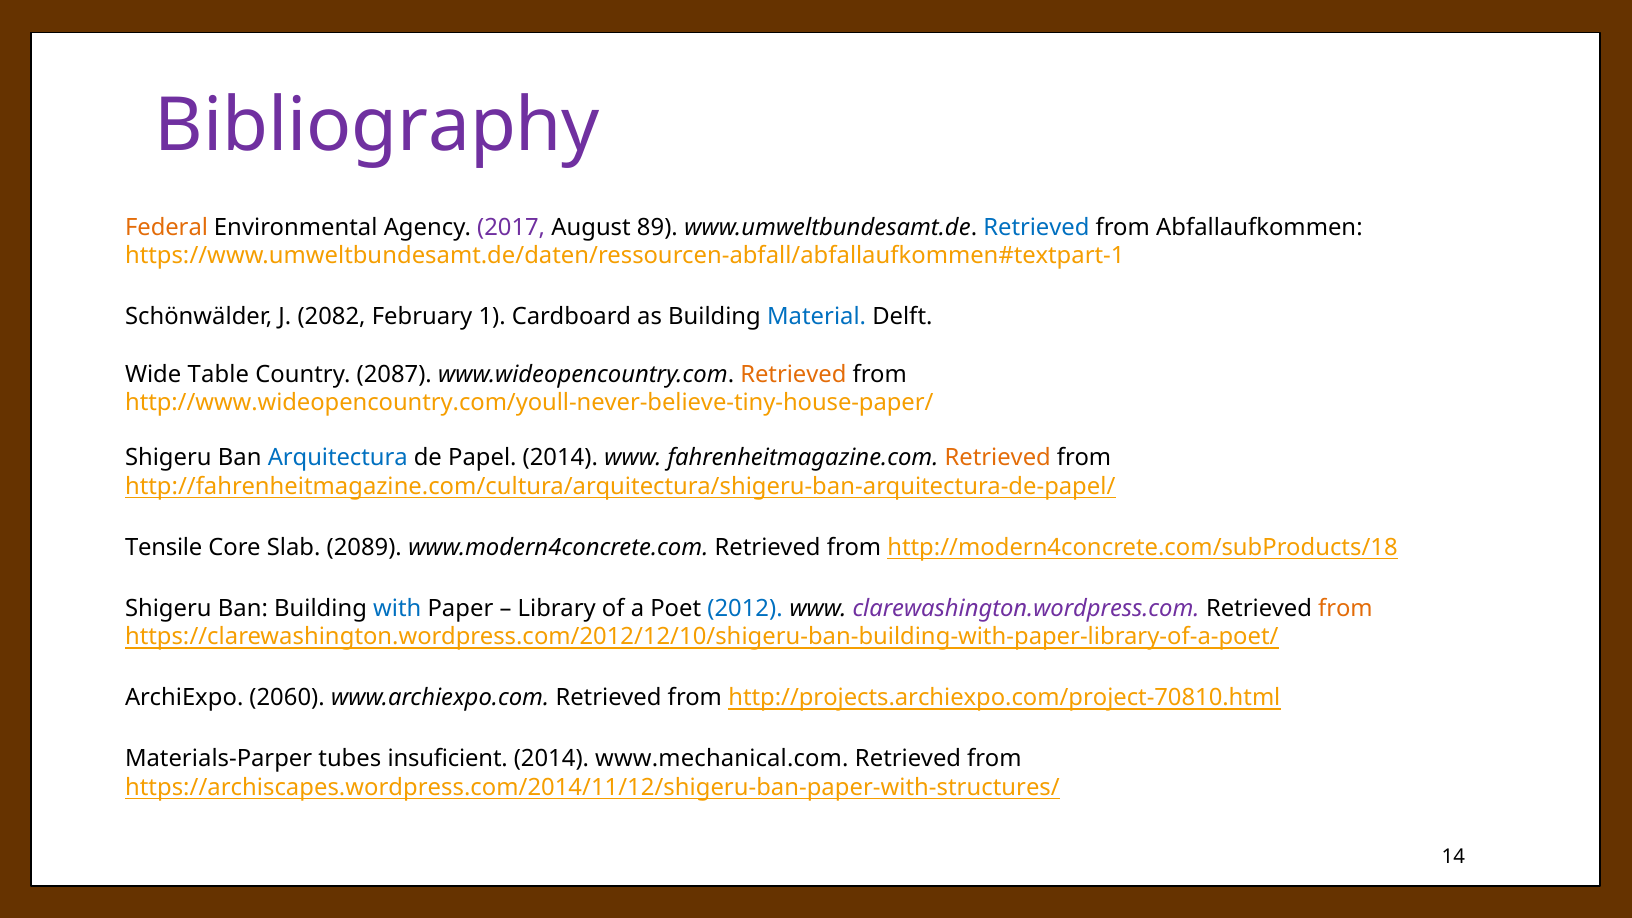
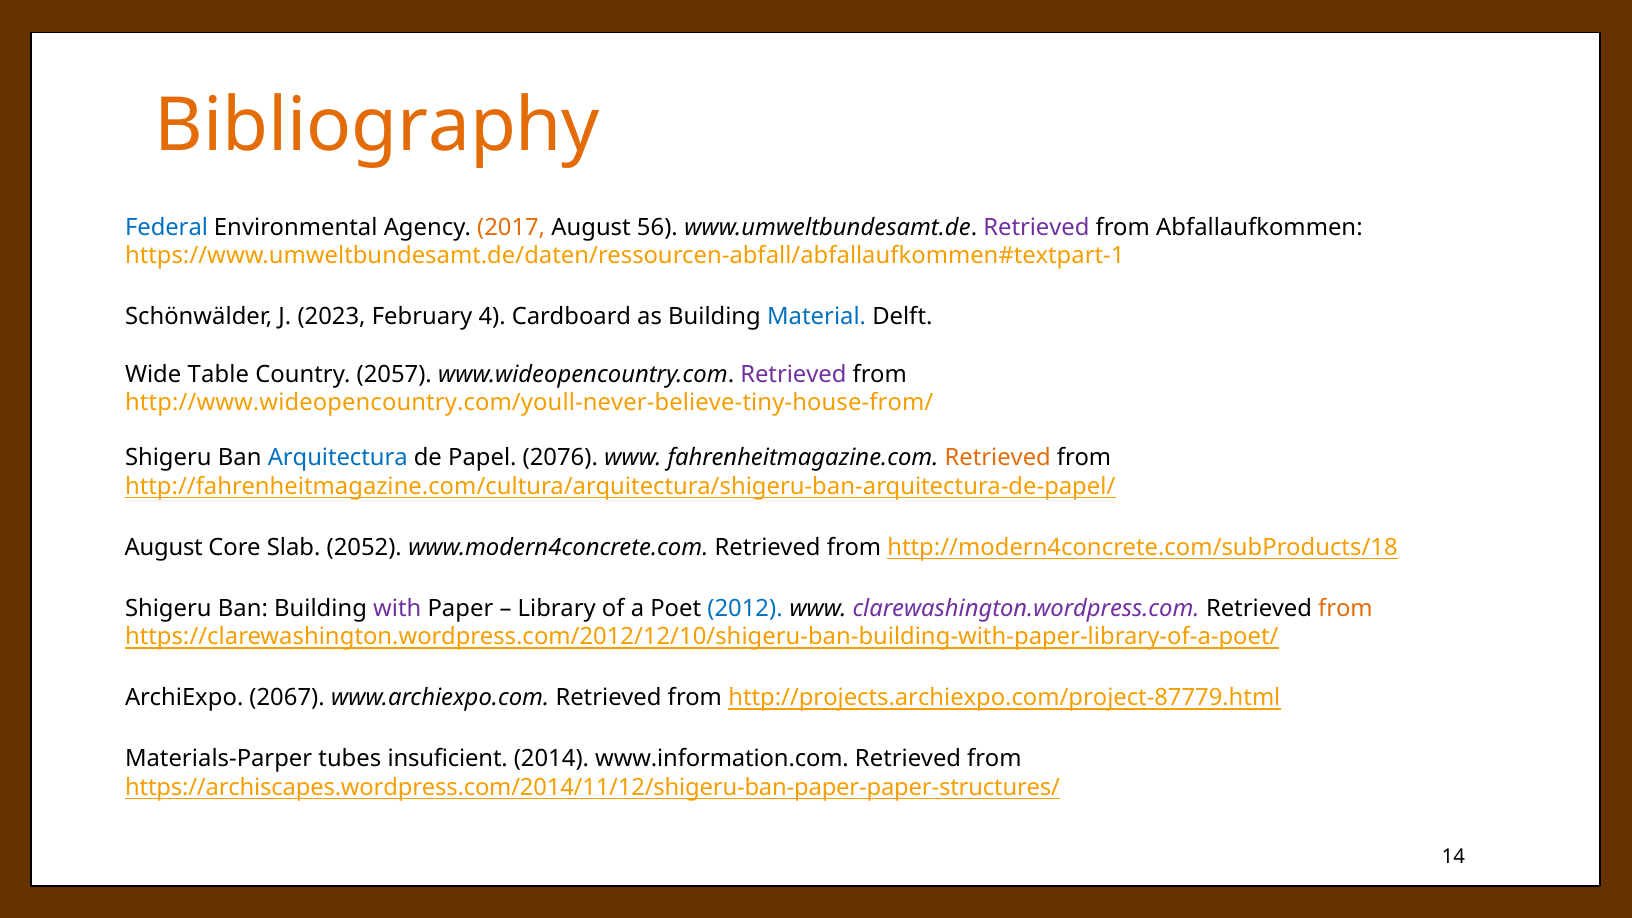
Bibliography colour: purple -> orange (377, 126)
Federal colour: orange -> blue (167, 227)
2017 colour: purple -> orange (511, 227)
89: 89 -> 56 (657, 227)
Retrieved colour: blue -> purple (1036, 227)
2082: 2082 -> 2023 (332, 317)
1: 1 -> 4 (492, 317)
2087: 2087 -> 2057 (394, 374)
Retrieved colour: orange -> purple (793, 374)
http://www.wideopencountry.com/youll-never-believe-tiny-house-paper/: http://www.wideopencountry.com/youll-never-believe-tiny-house-paper/ -> http://www.wideopencountry.com/youll-never-believe-tiny-house-from/ (529, 403)
Papel 2014: 2014 -> 2076 (560, 458)
Tensile: Tensile -> August (164, 547)
2089: 2089 -> 2052 (364, 547)
with colour: blue -> purple (397, 608)
2060: 2060 -> 2067 (287, 698)
http://projects.archiexpo.com/project-70810.html: http://projects.archiexpo.com/project-70810.html -> http://projects.archiexpo.com/project-87779.html (1004, 698)
www.mechanical.com: www.mechanical.com -> www.information.com (722, 759)
https://archiscapes.wordpress.com/2014/11/12/shigeru-ban-paper-with-structures/: https://archiscapes.wordpress.com/2014/11/12/shigeru-ban-paper-with-structures/ -> https://archiscapes.wordpress.com/2014/11/12/shigeru-ban-paper-paper-structures/ (593, 787)
